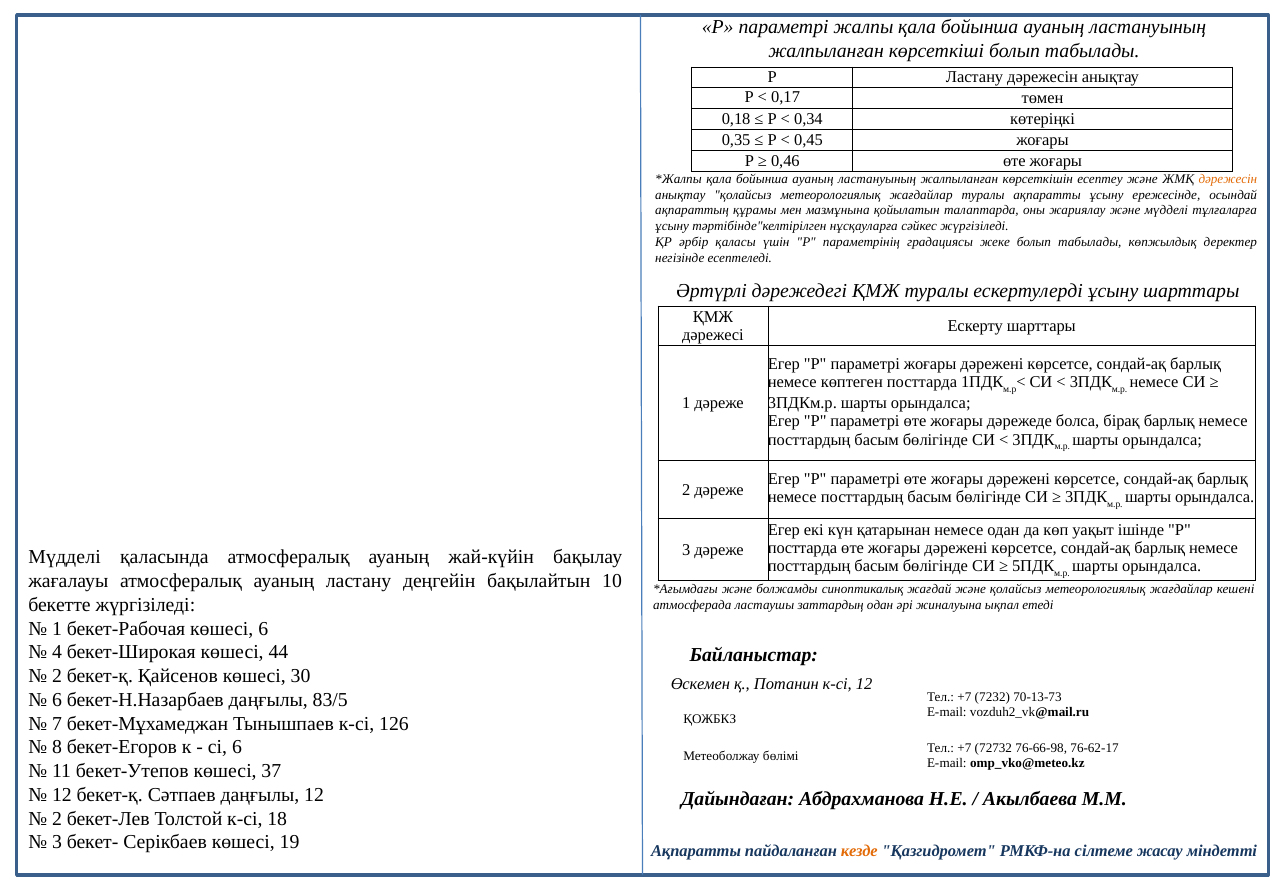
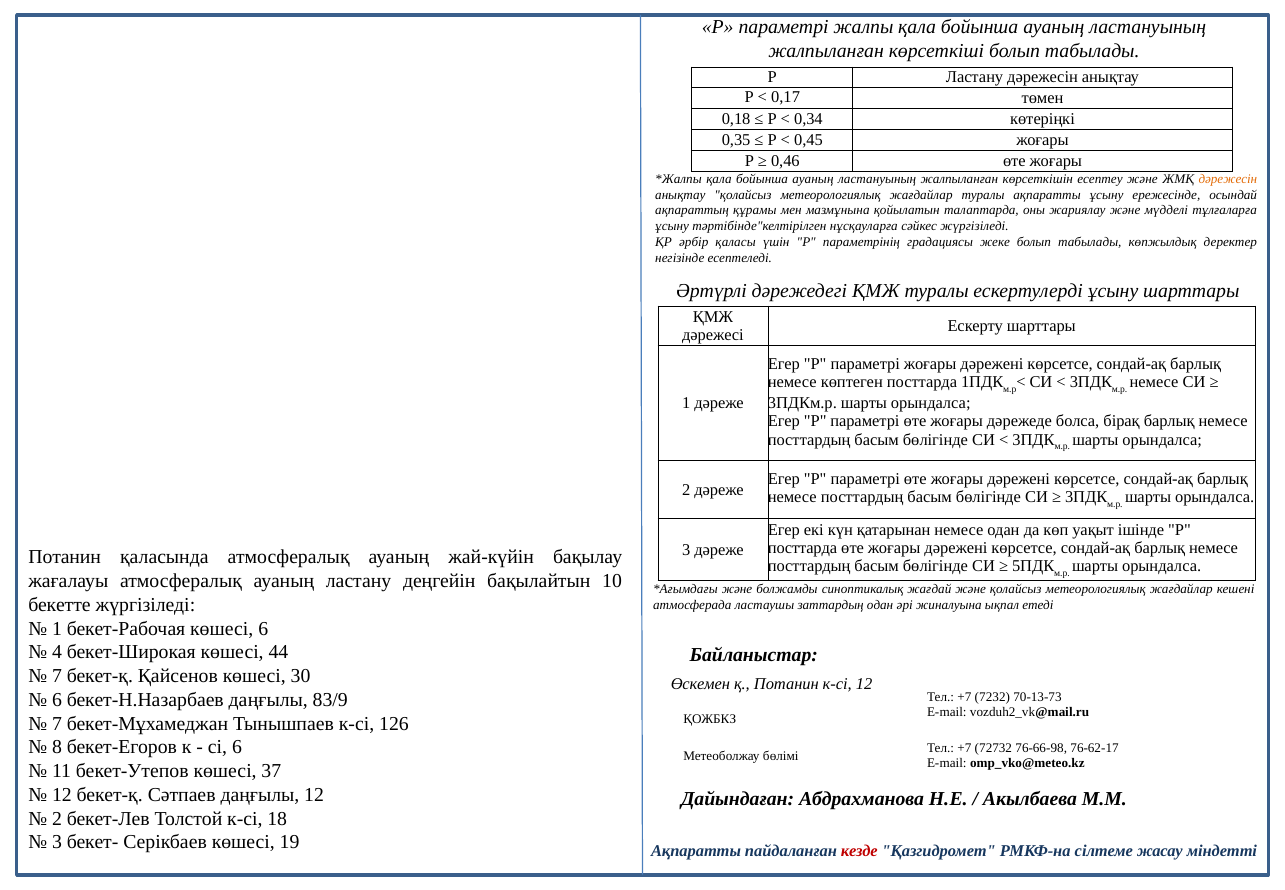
Мүдделі: Мүдделі -> Потанин (65, 557)
2: 2 -> 7 (57, 676)
83/5: 83/5 -> 83/9 (330, 700)
кезде colour: orange -> red (859, 850)
